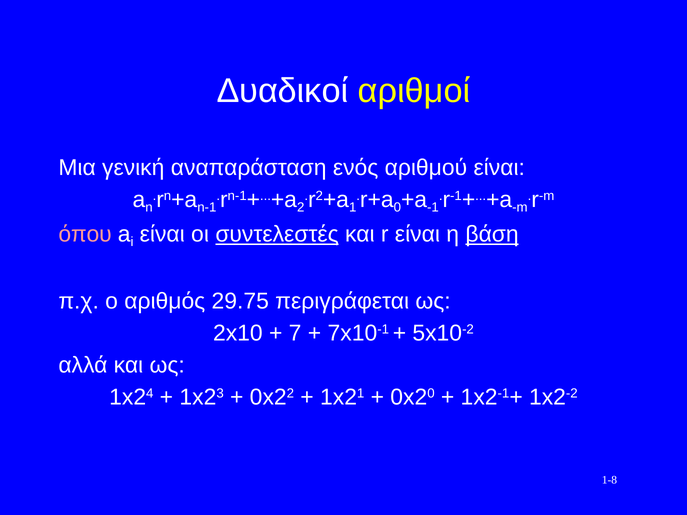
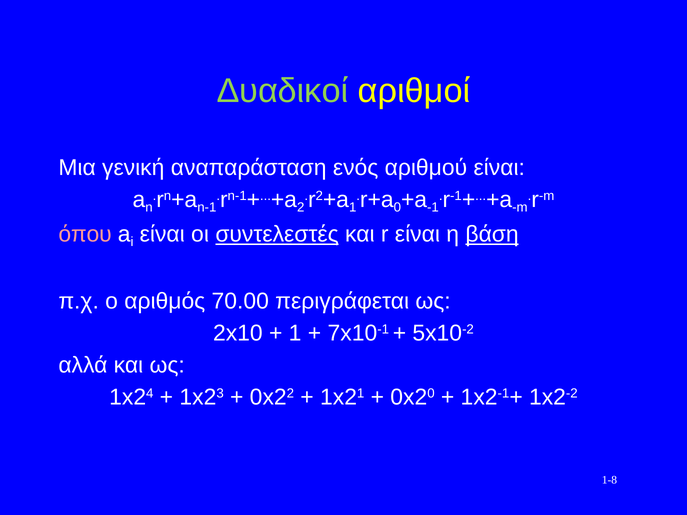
Δυαδικοί colour: white -> light green (282, 91)
29.75: 29.75 -> 70.00 (240, 301)
7: 7 -> 1 (295, 333)
